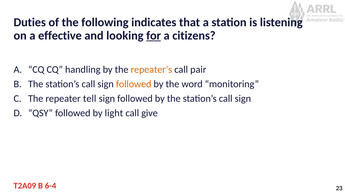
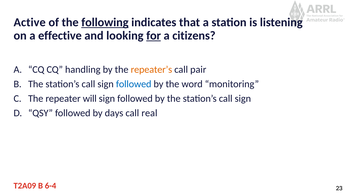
Duties: Duties -> Active (30, 22)
following underline: none -> present (105, 22)
followed colour: orange -> blue (134, 84)
tell: tell -> will (90, 99)
light: light -> days (114, 113)
give: give -> real (149, 113)
